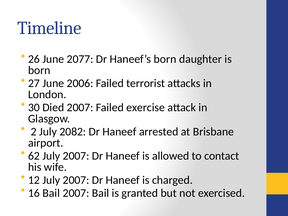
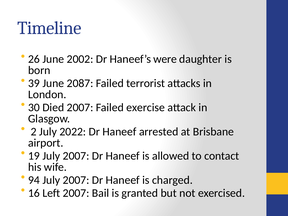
2077: 2077 -> 2002 (80, 59)
Haneef’s born: born -> were (165, 59)
27: 27 -> 39 (34, 83)
2006: 2006 -> 2087 (80, 83)
2082: 2082 -> 2022 (73, 132)
62: 62 -> 19 (34, 156)
12: 12 -> 94 (34, 180)
16 Bail: Bail -> Left (51, 193)
